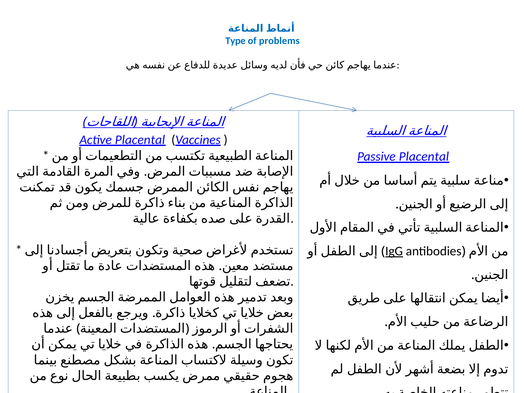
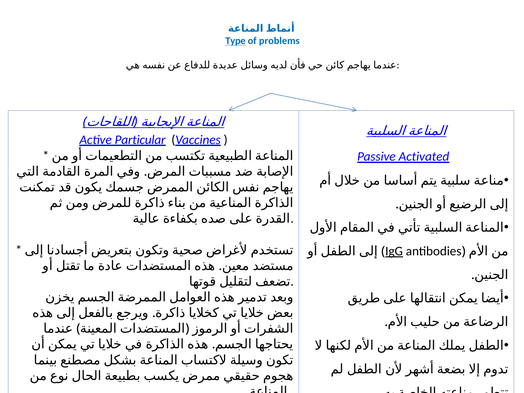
Type underline: none -> present (235, 41)
Active Placental: Placental -> Particular (140, 140)
Passive Placental: Placental -> Activated (424, 157)
